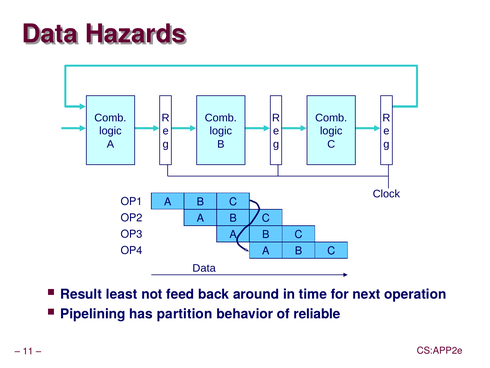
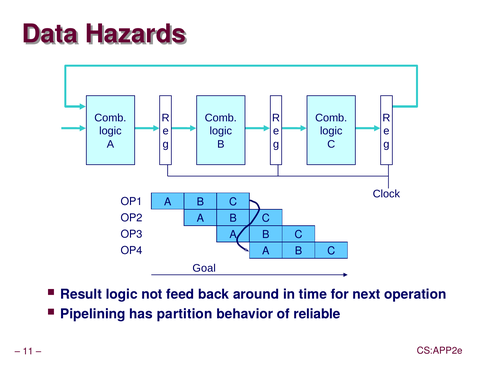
Data: Data -> Goal (204, 268)
Result least: least -> logic (122, 294)
